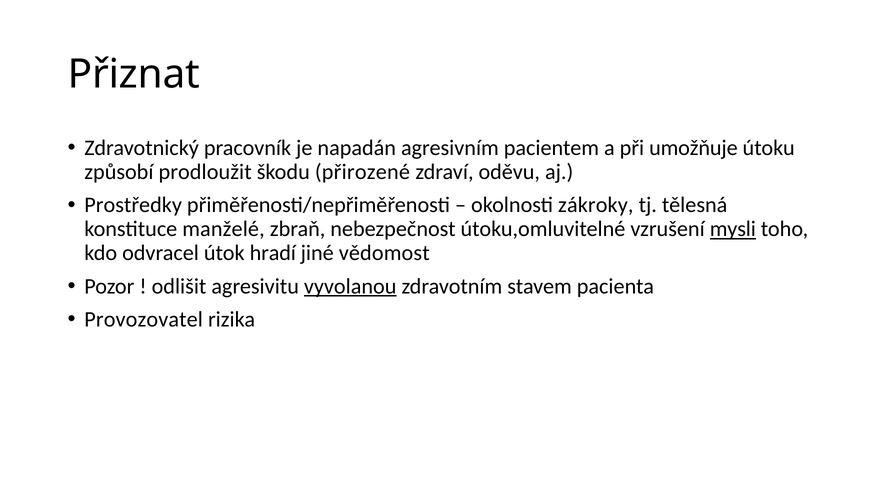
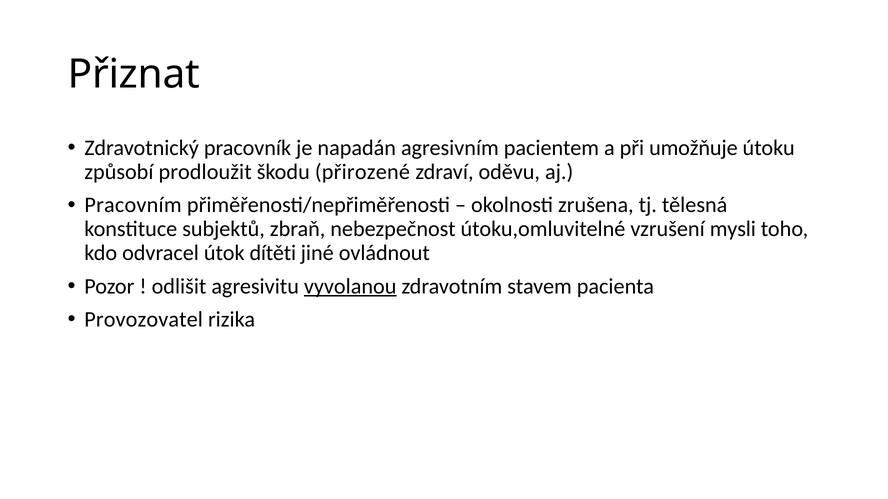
Prostředky: Prostředky -> Pracovním (133, 205)
zákroky: zákroky -> zrušena (596, 205)
manželé: manželé -> subjektů (224, 229)
mysli underline: present -> none (733, 229)
hradí: hradí -> dítěti (273, 253)
vědomost: vědomost -> ovládnout (384, 253)
